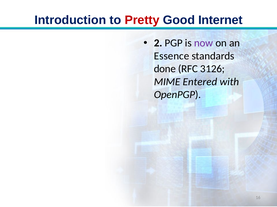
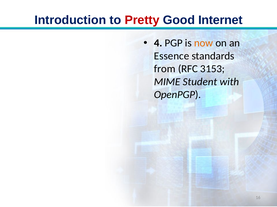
2: 2 -> 4 (158, 43)
now colour: purple -> orange (204, 43)
done: done -> from (165, 69)
3126: 3126 -> 3153 (212, 69)
Entered: Entered -> Student (200, 82)
